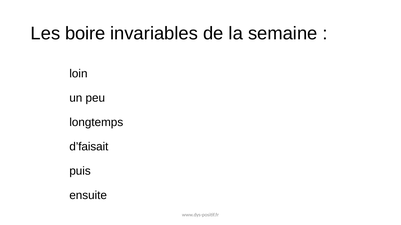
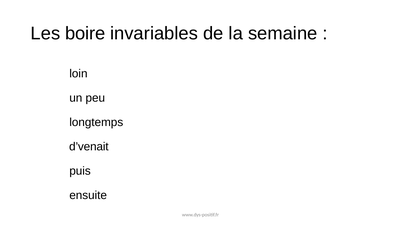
d’faisait: d’faisait -> d’venait (89, 147)
